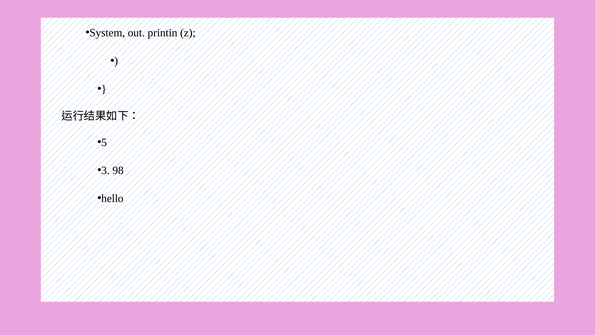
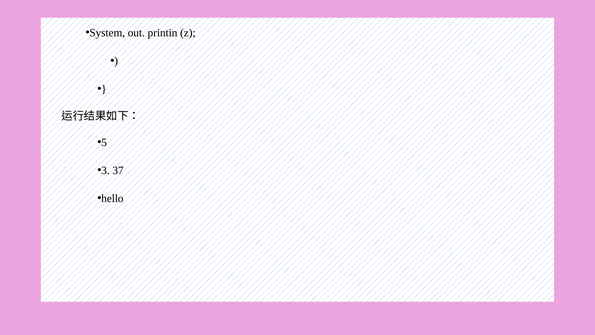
98: 98 -> 37 (118, 170)
